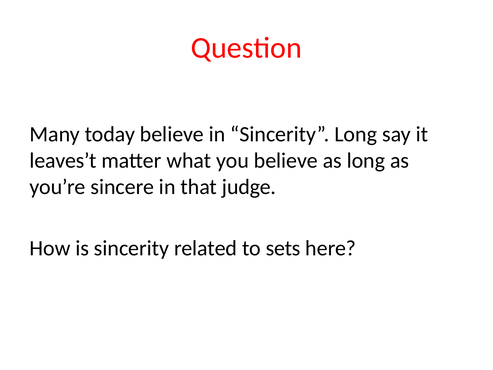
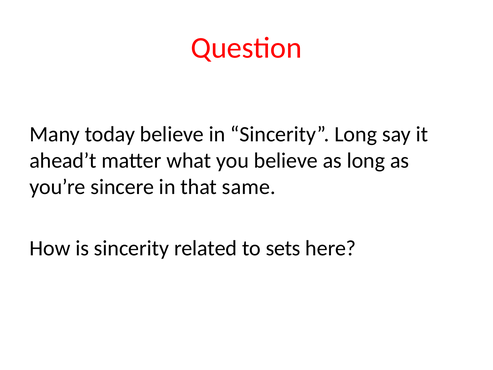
leaves’t: leaves’t -> ahead’t (63, 160)
judge: judge -> same (249, 187)
